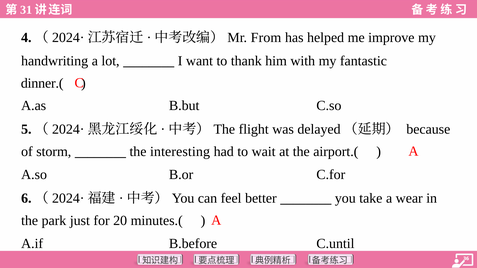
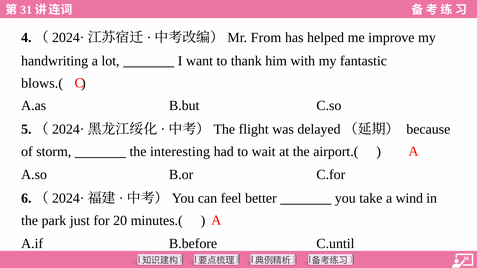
dinner.(: dinner.( -> blows.( (42, 83)
wear: wear -> wind (409, 199)
